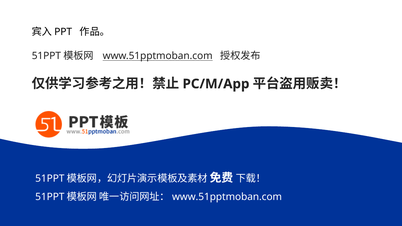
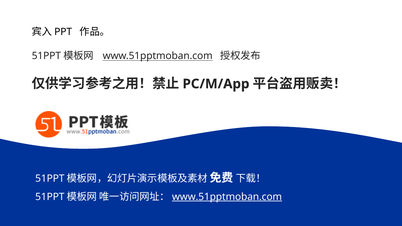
www.51pptmoban.com underline: none -> present (227, 197)
